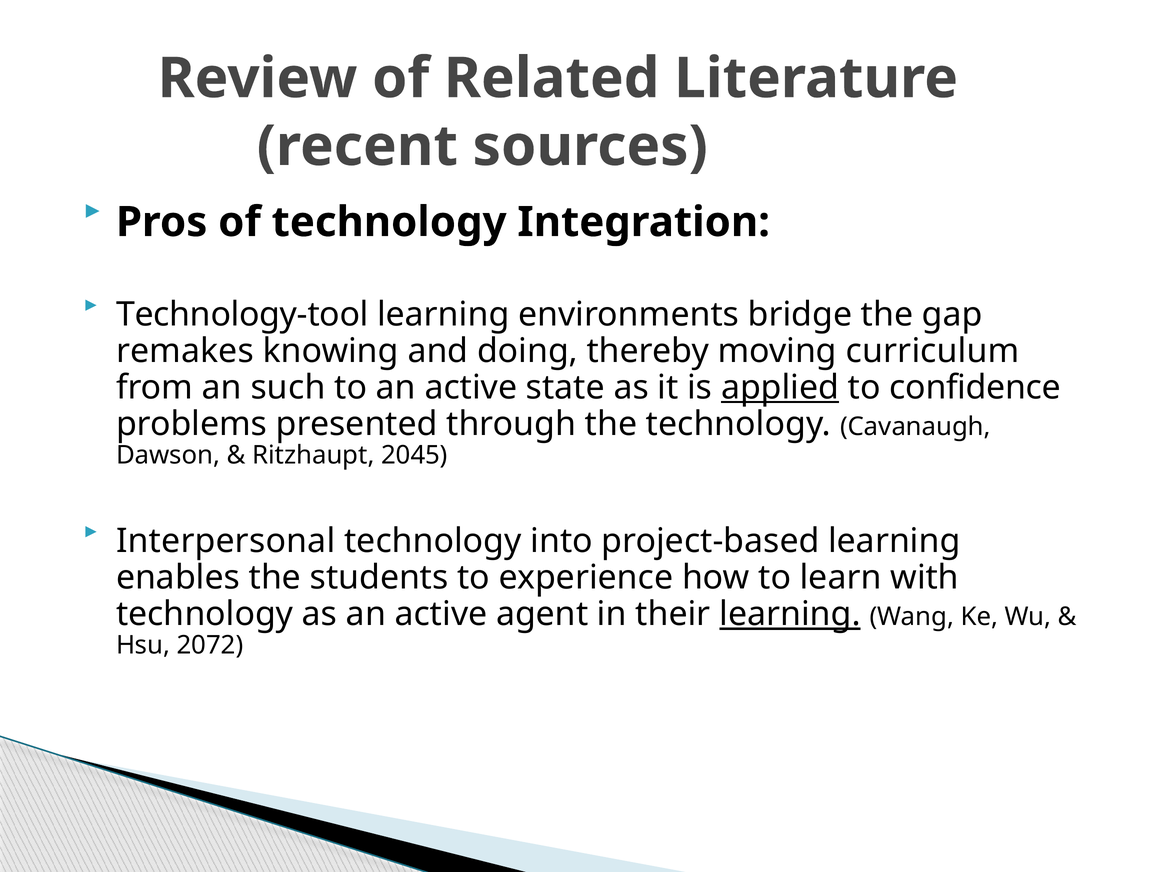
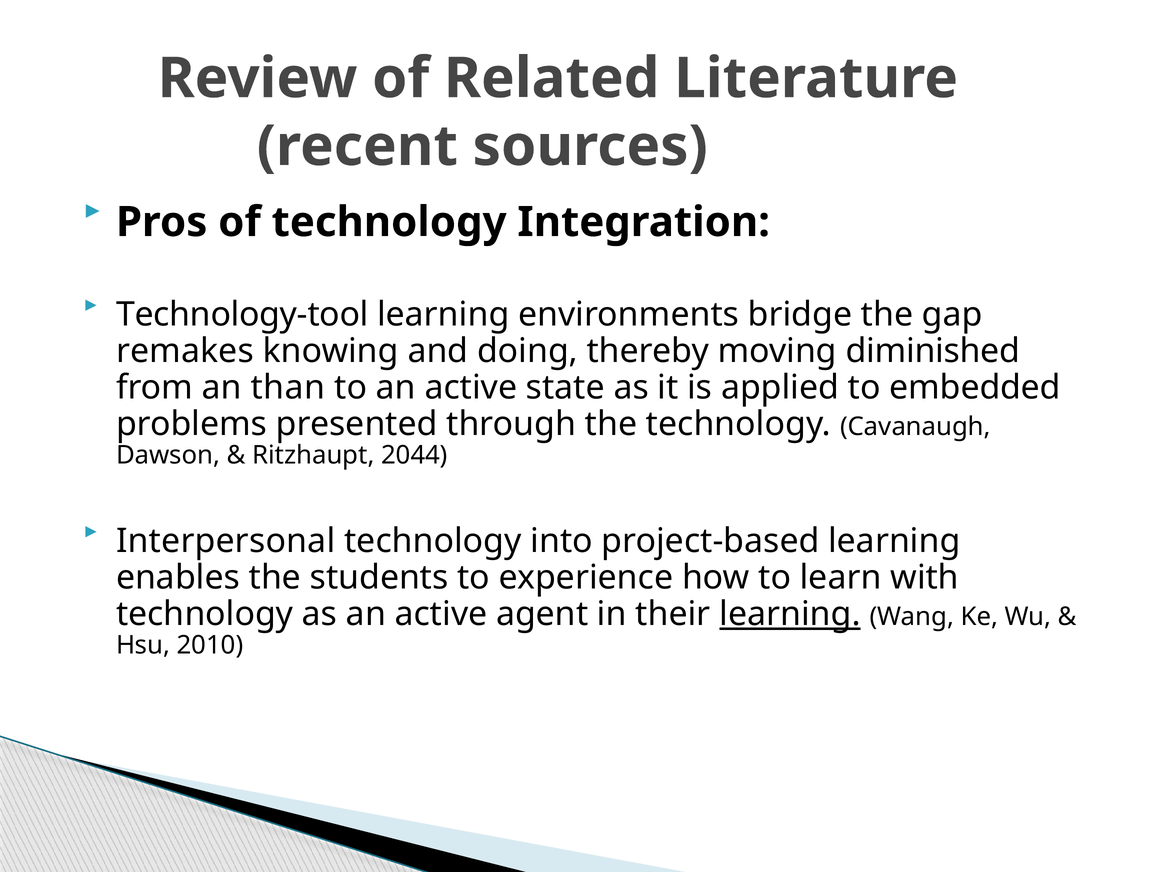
curriculum: curriculum -> diminished (933, 351)
such: such -> than (288, 387)
applied underline: present -> none (780, 387)
confidence: confidence -> embedded (975, 387)
2045: 2045 -> 2044 (414, 455)
2072: 2072 -> 2010 (210, 645)
